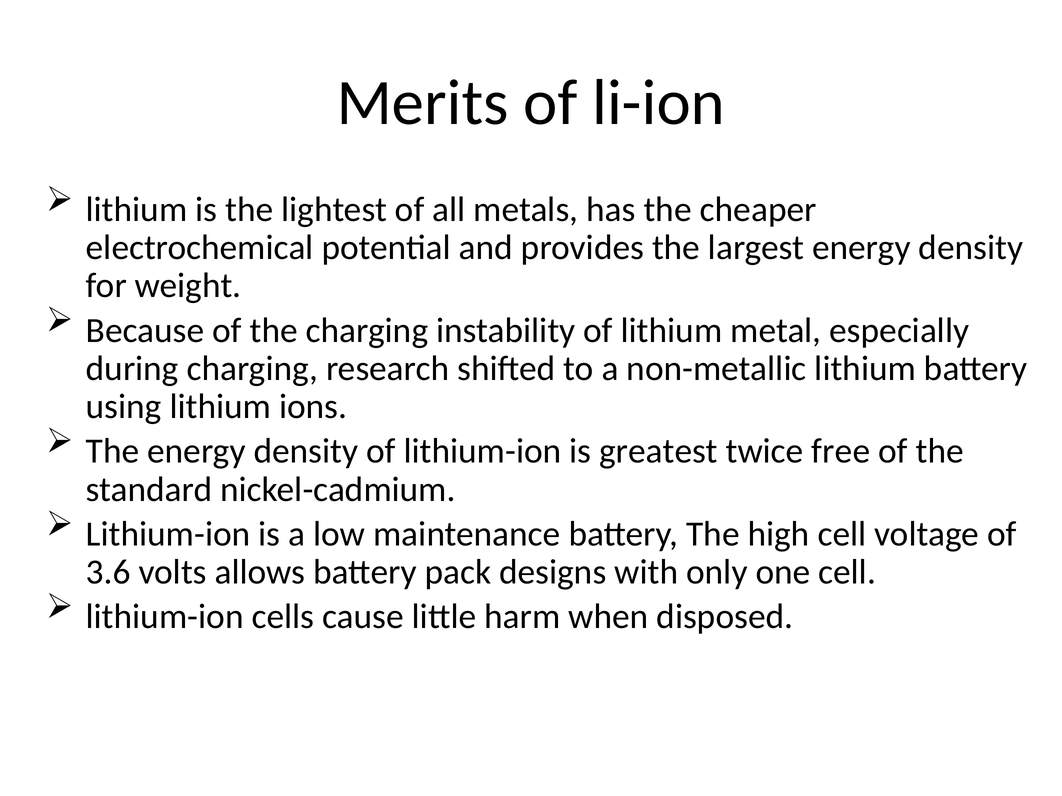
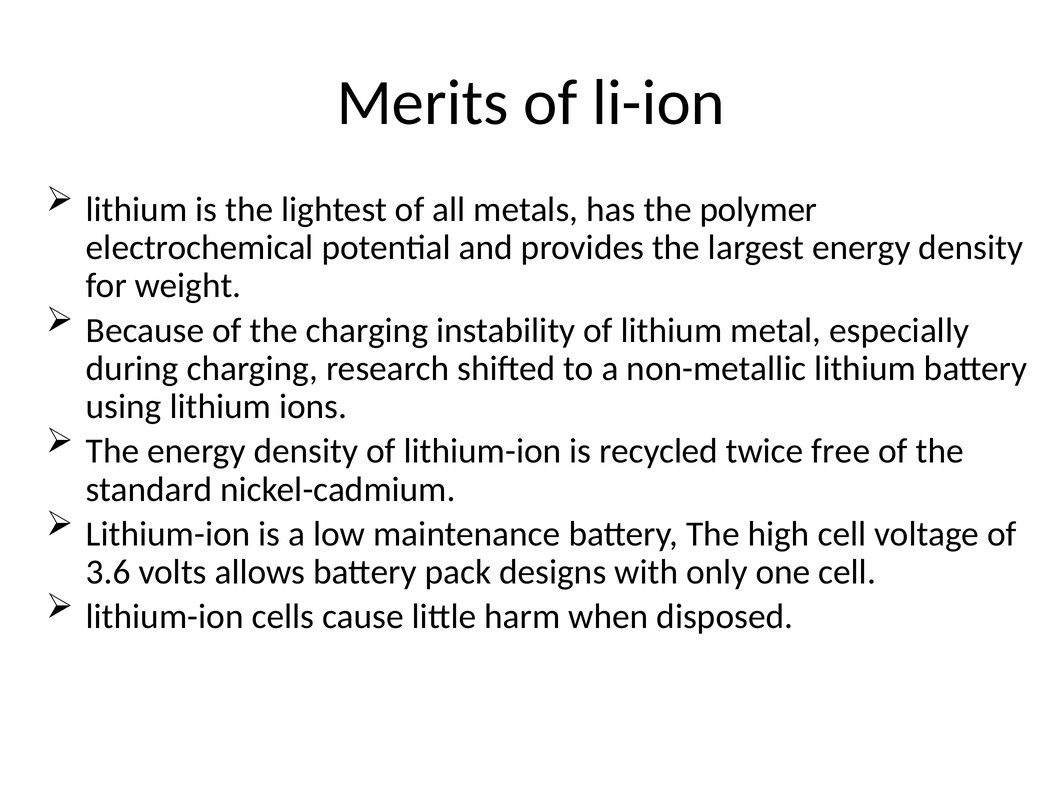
cheaper: cheaper -> polymer (758, 210)
greatest: greatest -> recycled (659, 452)
